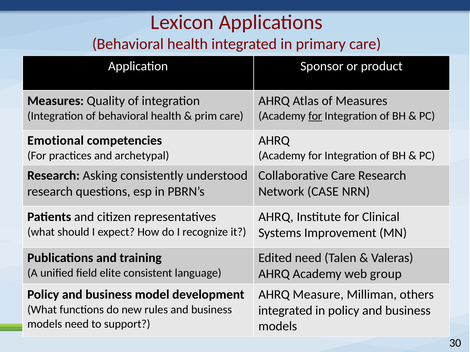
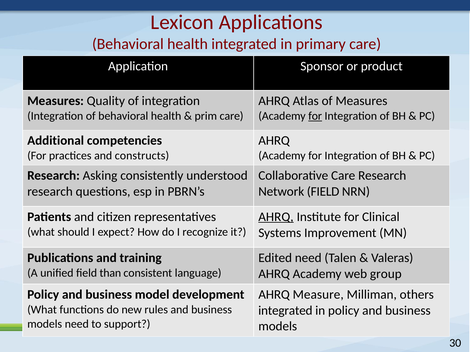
Emotional: Emotional -> Additional (56, 141)
archetypal: archetypal -> constructs (142, 156)
Network CASE: CASE -> FIELD (323, 192)
AHRQ underline: none -> present (276, 217)
elite: elite -> than (110, 273)
